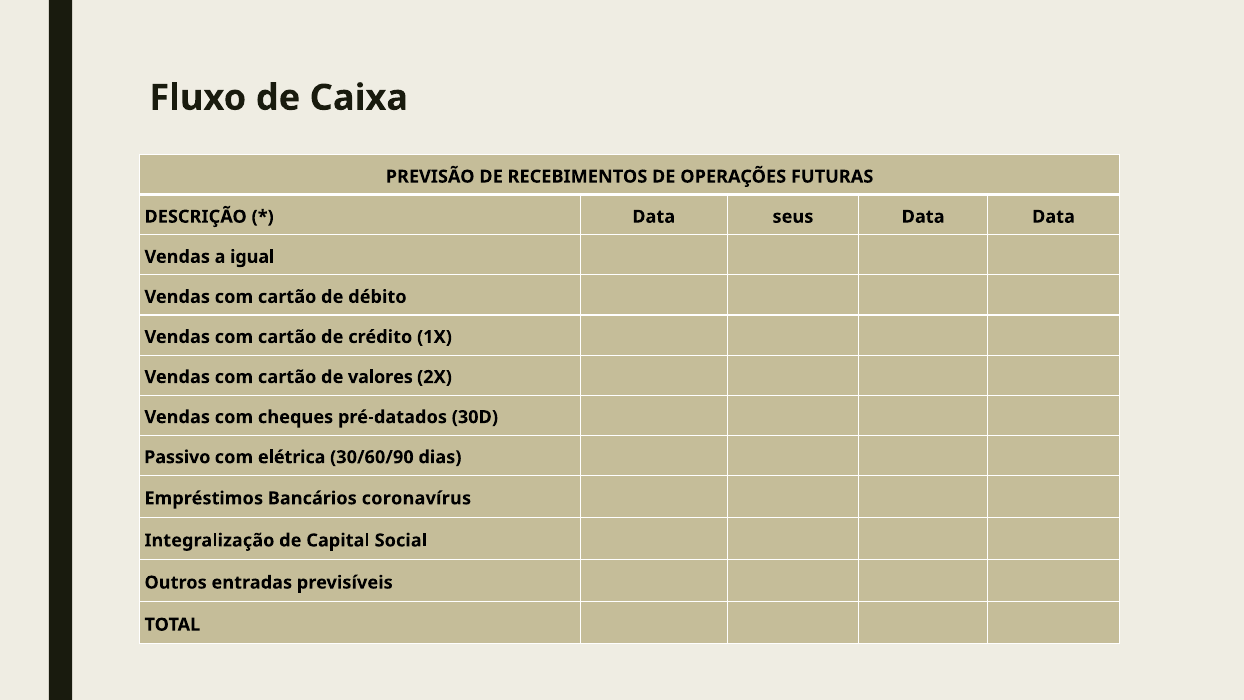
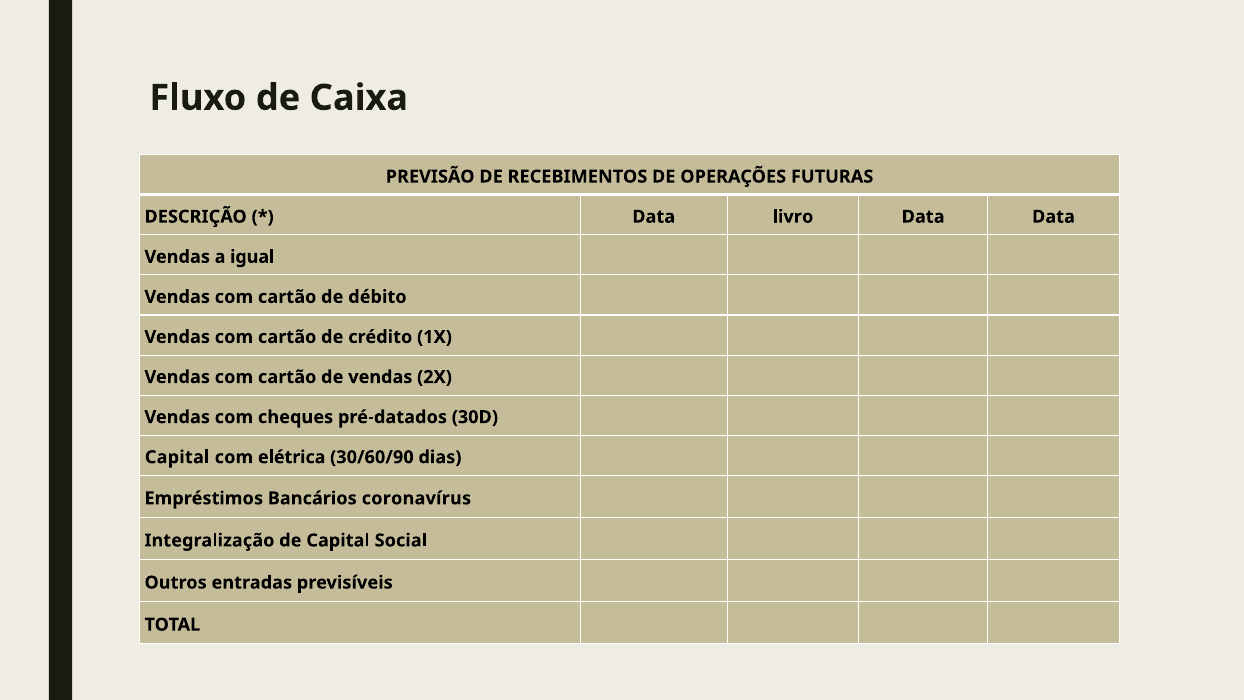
seus: seus -> livro (793, 217)
de valores: valores -> vendas (380, 377)
Passivo: Passivo -> Capital (177, 457)
